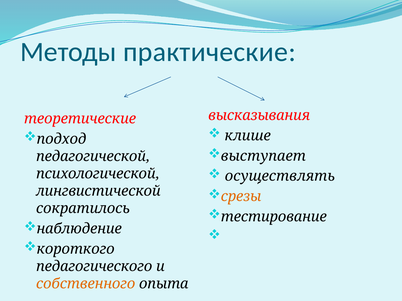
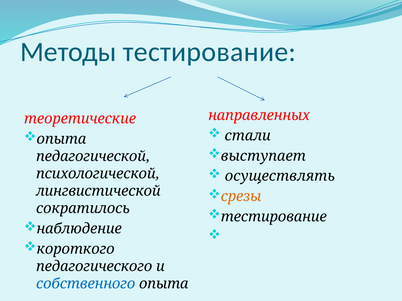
Методы практические: практические -> тестирование (209, 52)
высказывания: высказывания -> направленных (259, 116)
клише: клише -> стали (248, 136)
подход: подход -> опыта (61, 139)
собственного colour: orange -> blue (86, 284)
